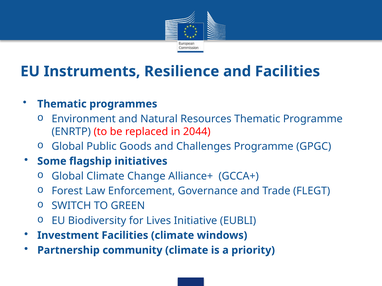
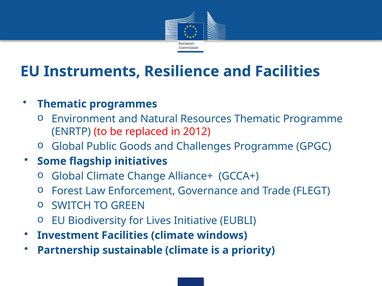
2044: 2044 -> 2012 (197, 132)
community: community -> sustainable (132, 251)
